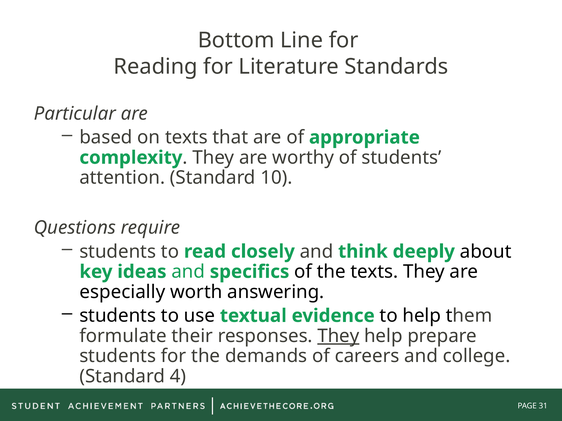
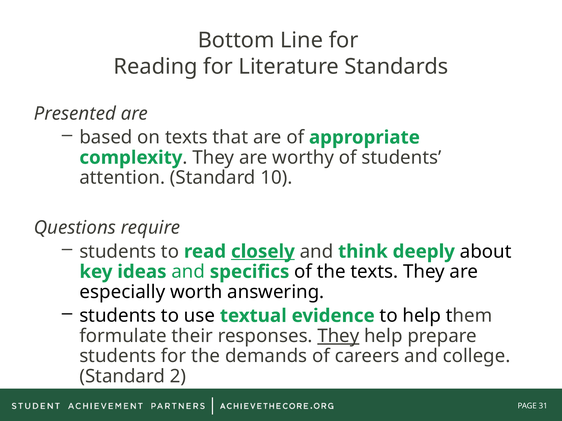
Particular: Particular -> Presented (75, 114)
closely underline: none -> present (263, 252)
4: 4 -> 2 (178, 377)
